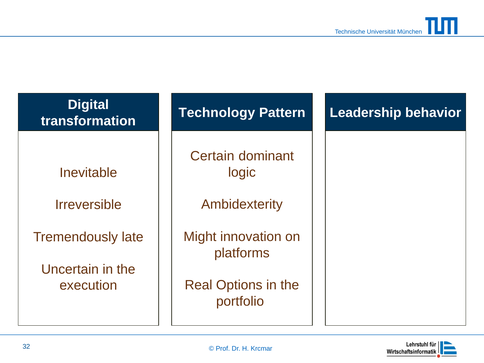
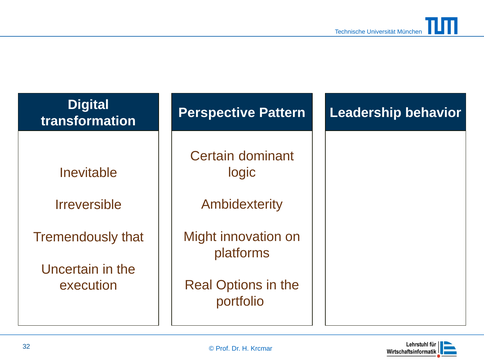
Technology: Technology -> Perspective (217, 113)
late: late -> that (133, 237)
